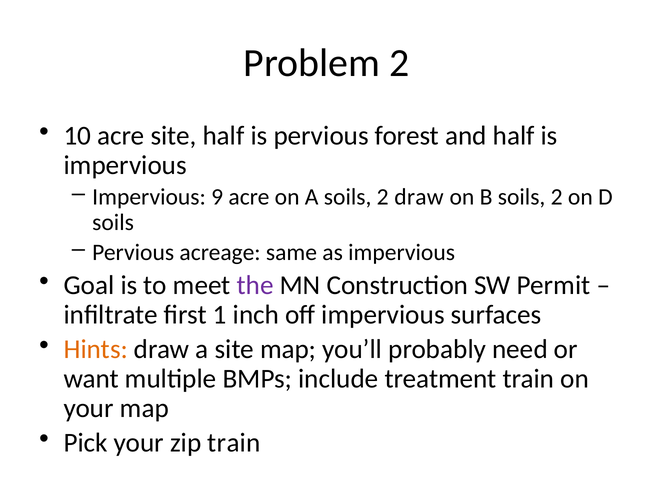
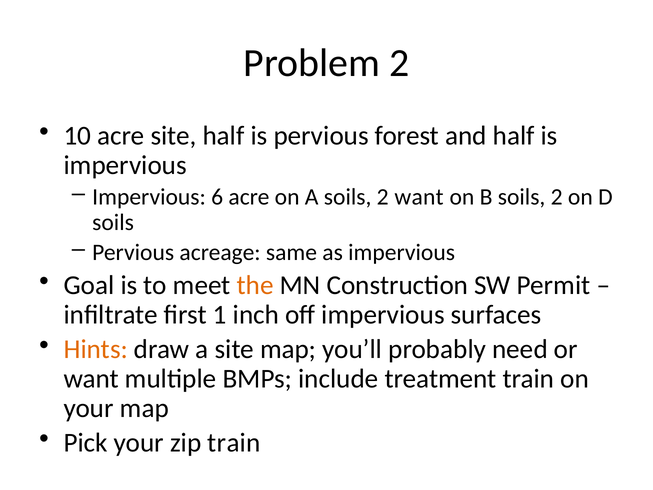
9: 9 -> 6 (217, 197)
2 draw: draw -> want (419, 197)
the colour: purple -> orange (255, 285)
